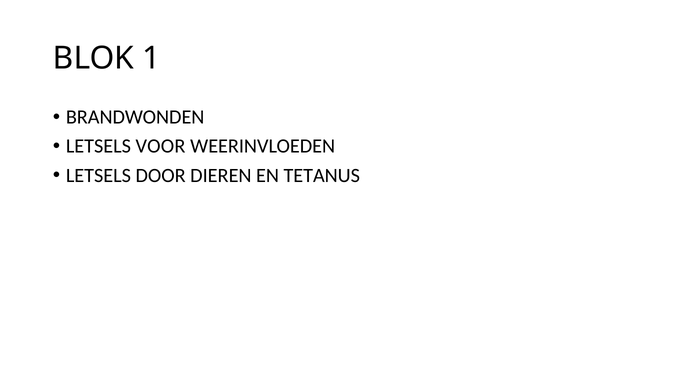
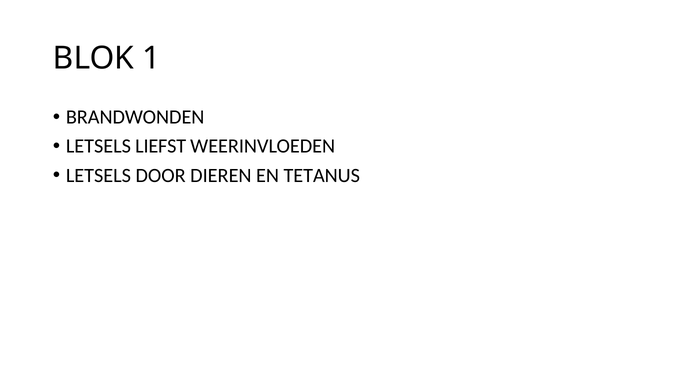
VOOR: VOOR -> LIEFST (161, 146)
